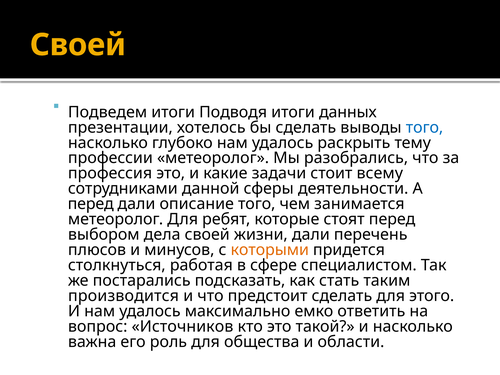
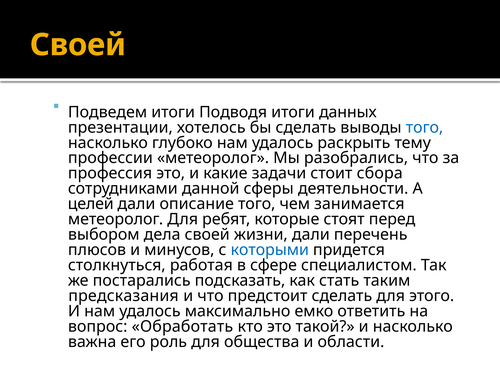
всему: всему -> сбора (380, 173)
перед: перед -> целей (91, 204)
которыми colour: orange -> blue (270, 250)
производится: производится -> предсказания (123, 296)
Источников: Источников -> Обработать (182, 327)
